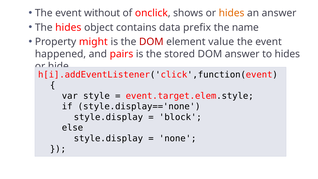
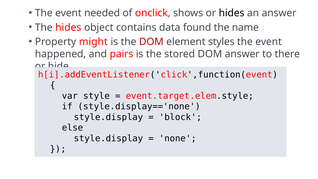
without: without -> needed (102, 13)
hides colour: orange -> black (232, 13)
prefix: prefix -> found (197, 27)
value: value -> styles (221, 42)
to hides: hides -> there (287, 54)
